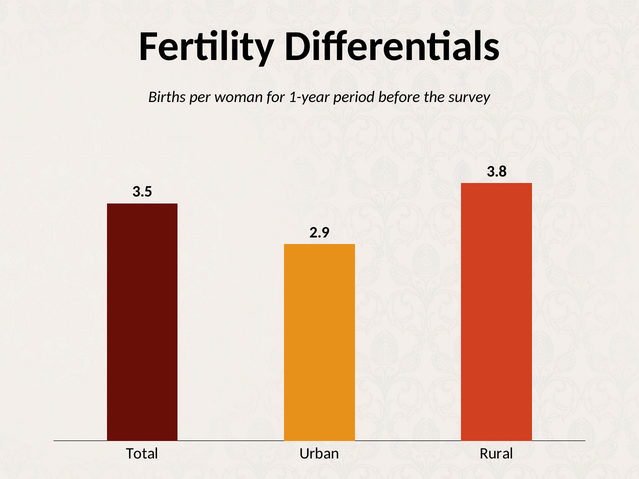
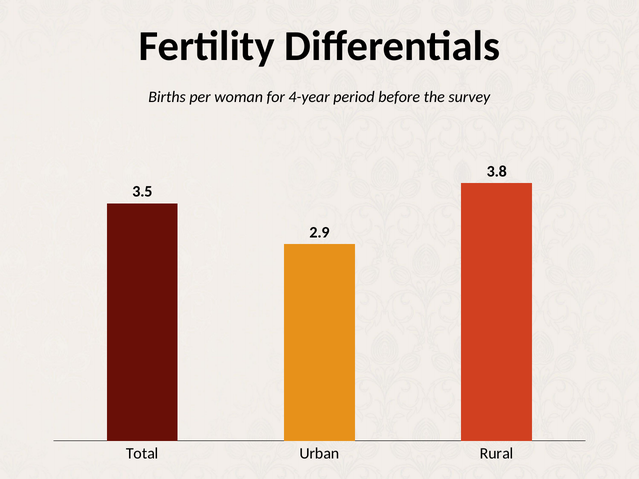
1-year: 1-year -> 4-year (309, 97)
